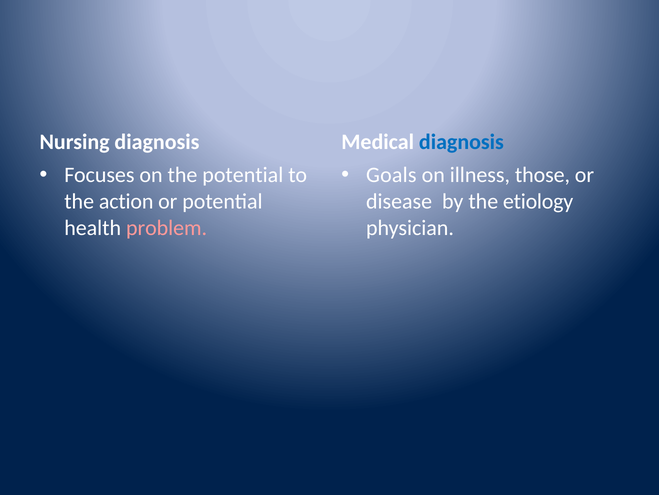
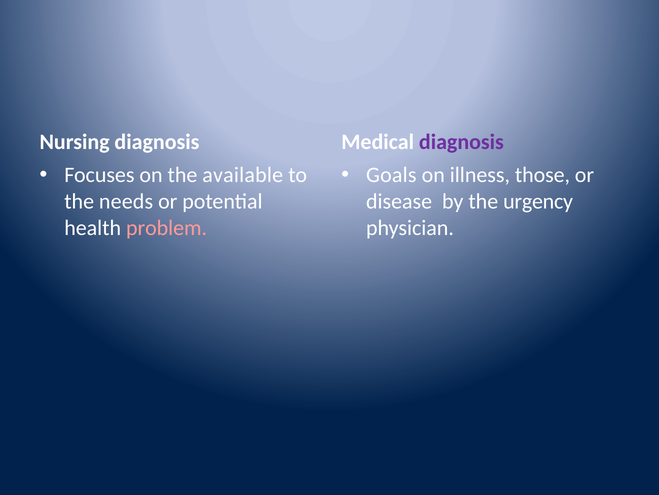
diagnosis colour: blue -> purple (461, 142)
the potential: potential -> available (243, 175)
action: action -> needs (126, 201)
etiology: etiology -> urgency (538, 201)
